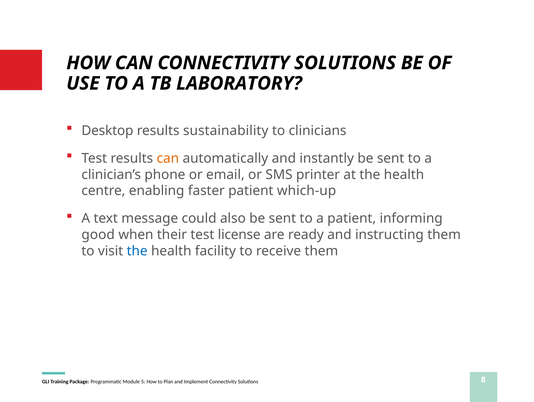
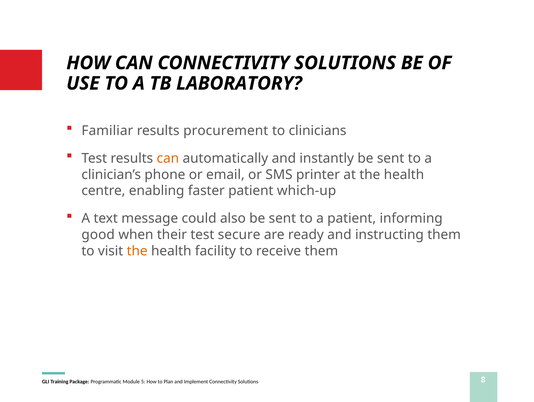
Desktop: Desktop -> Familiar (107, 131)
sustainability: sustainability -> procurement (226, 131)
license: license -> secure (239, 235)
the colour: blue -> orange (137, 251)
